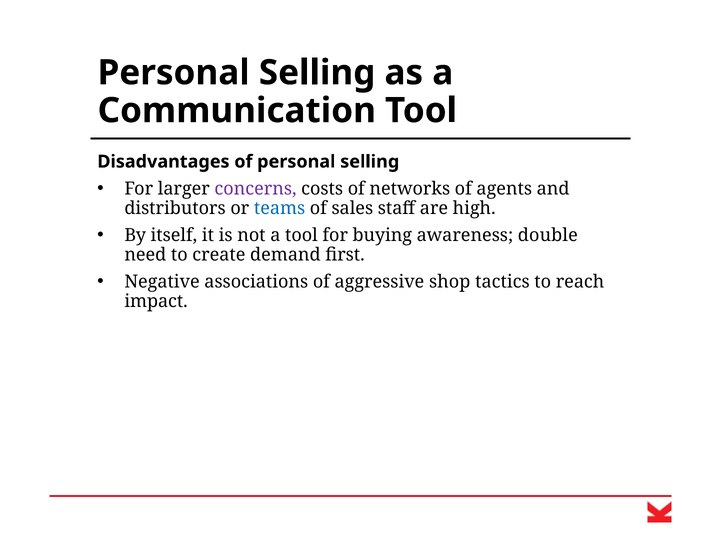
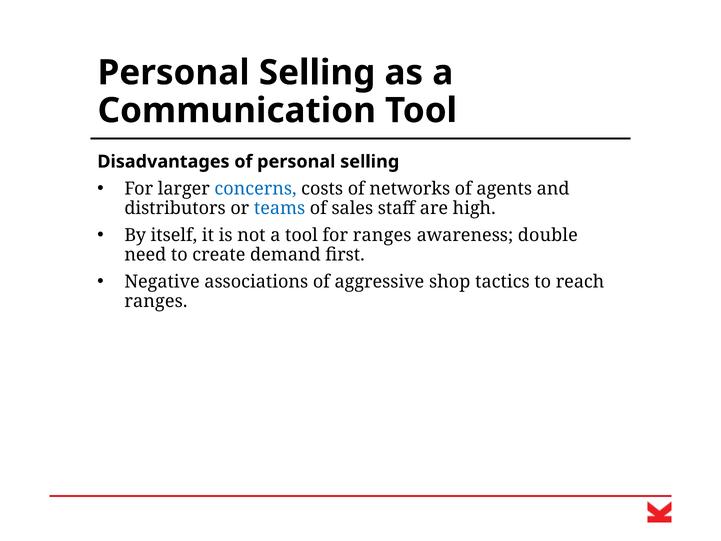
concerns colour: purple -> blue (256, 189)
for buying: buying -> ranges (382, 235)
impact: impact -> ranges (156, 301)
